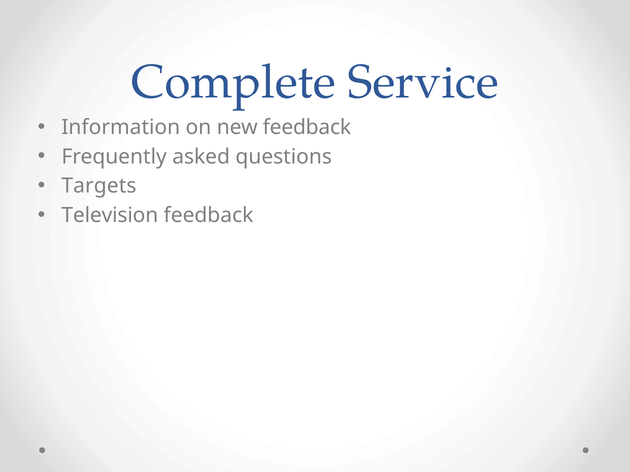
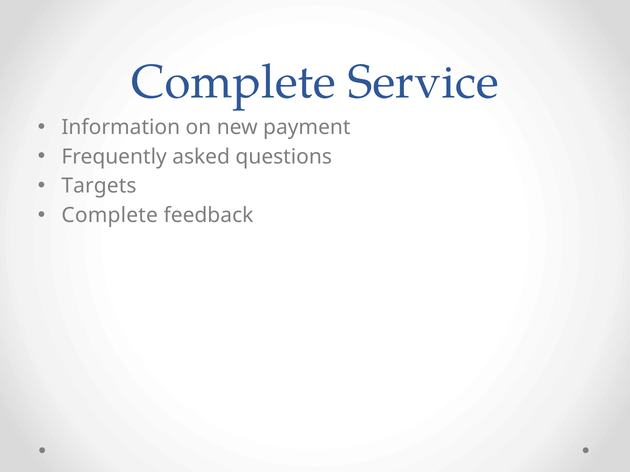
new feedback: feedback -> payment (307, 127)
Television: Television -> Complete (110, 216)
